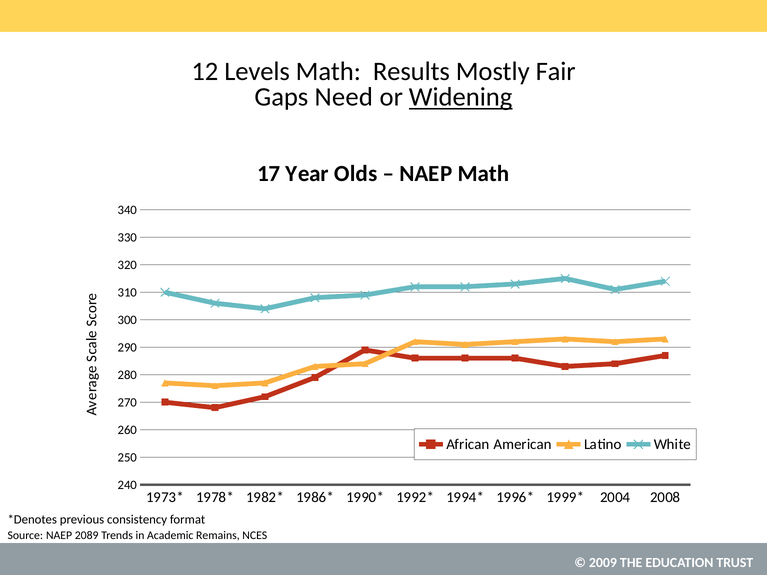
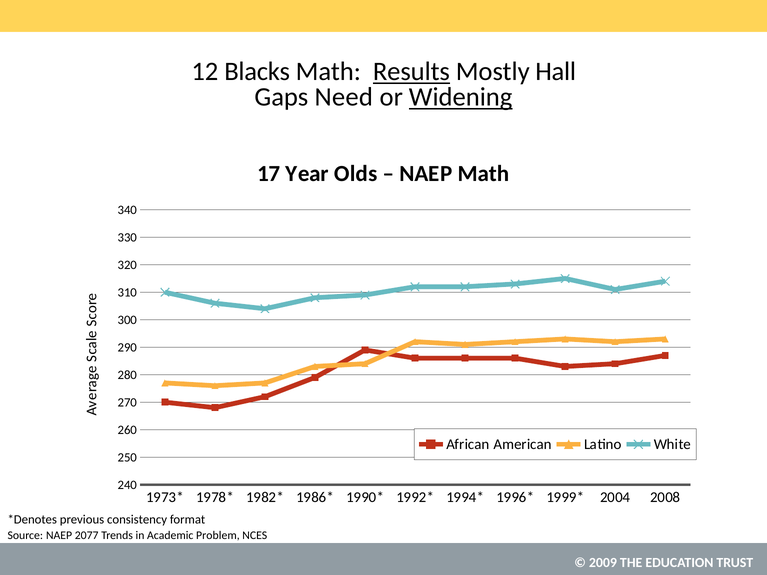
Levels: Levels -> Blacks (257, 72)
Results underline: none -> present (411, 72)
Fair: Fair -> Hall (556, 72)
2089: 2089 -> 2077 (87, 536)
Remains: Remains -> Problem (218, 536)
